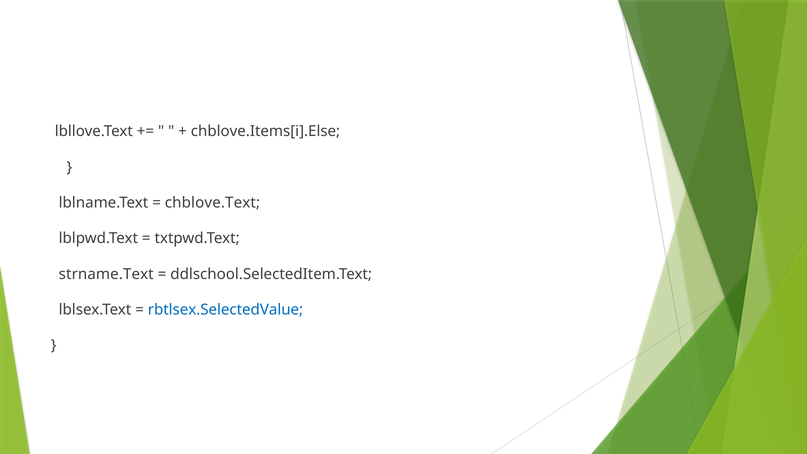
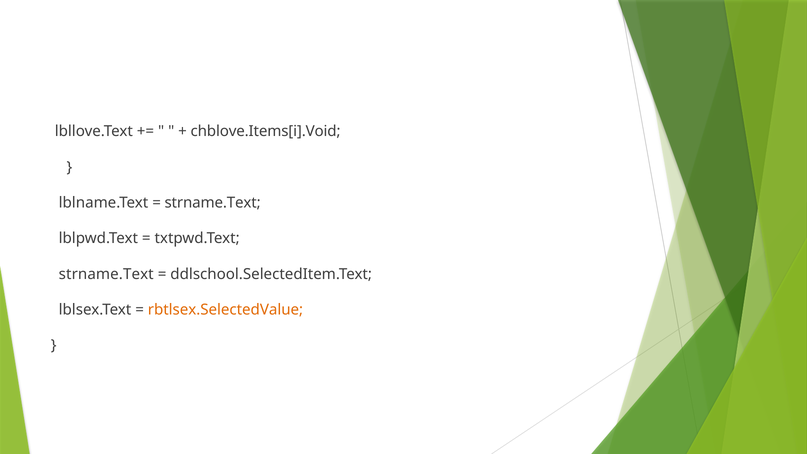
chblove.Items[i].Else: chblove.Items[i].Else -> chblove.Items[i].Void (266, 131)
chblove.Text: chblove.Text -> strname.Text (213, 203)
rbtlsex.SelectedValue colour: blue -> orange (225, 310)
